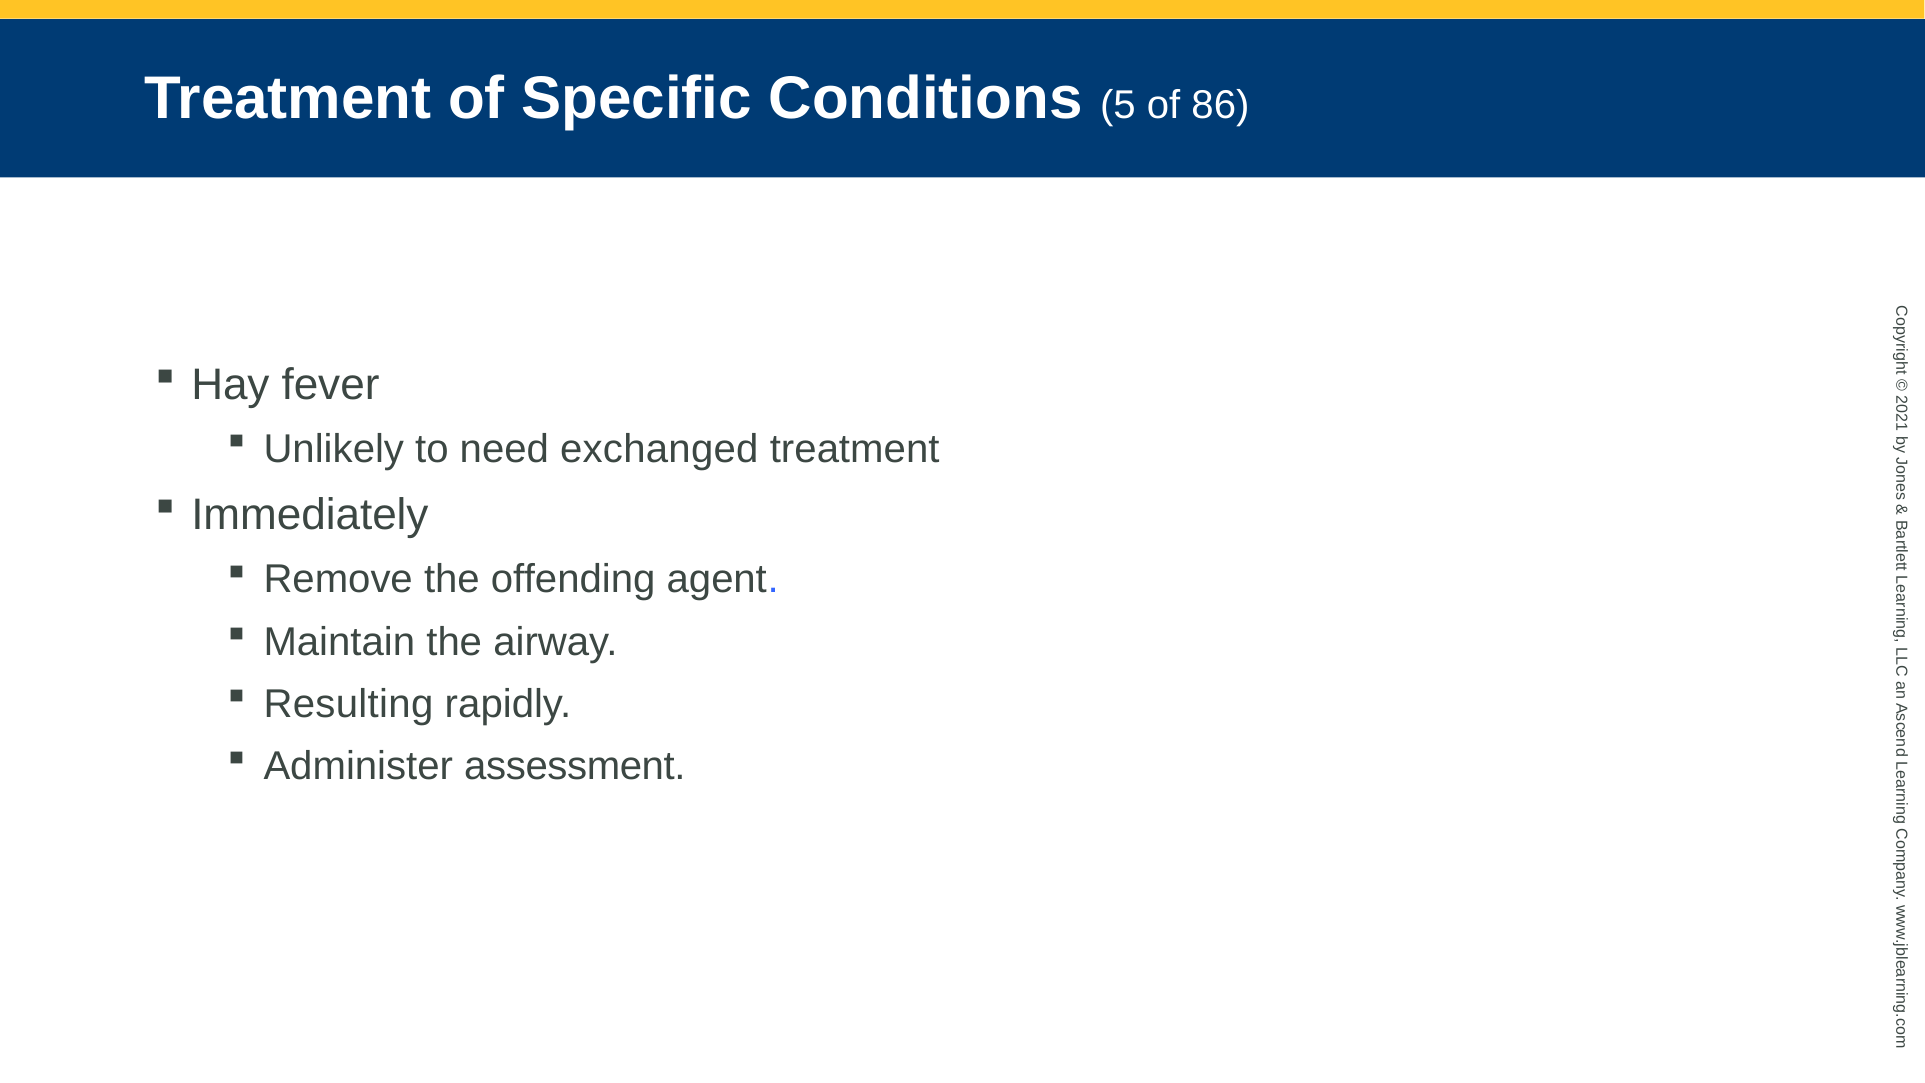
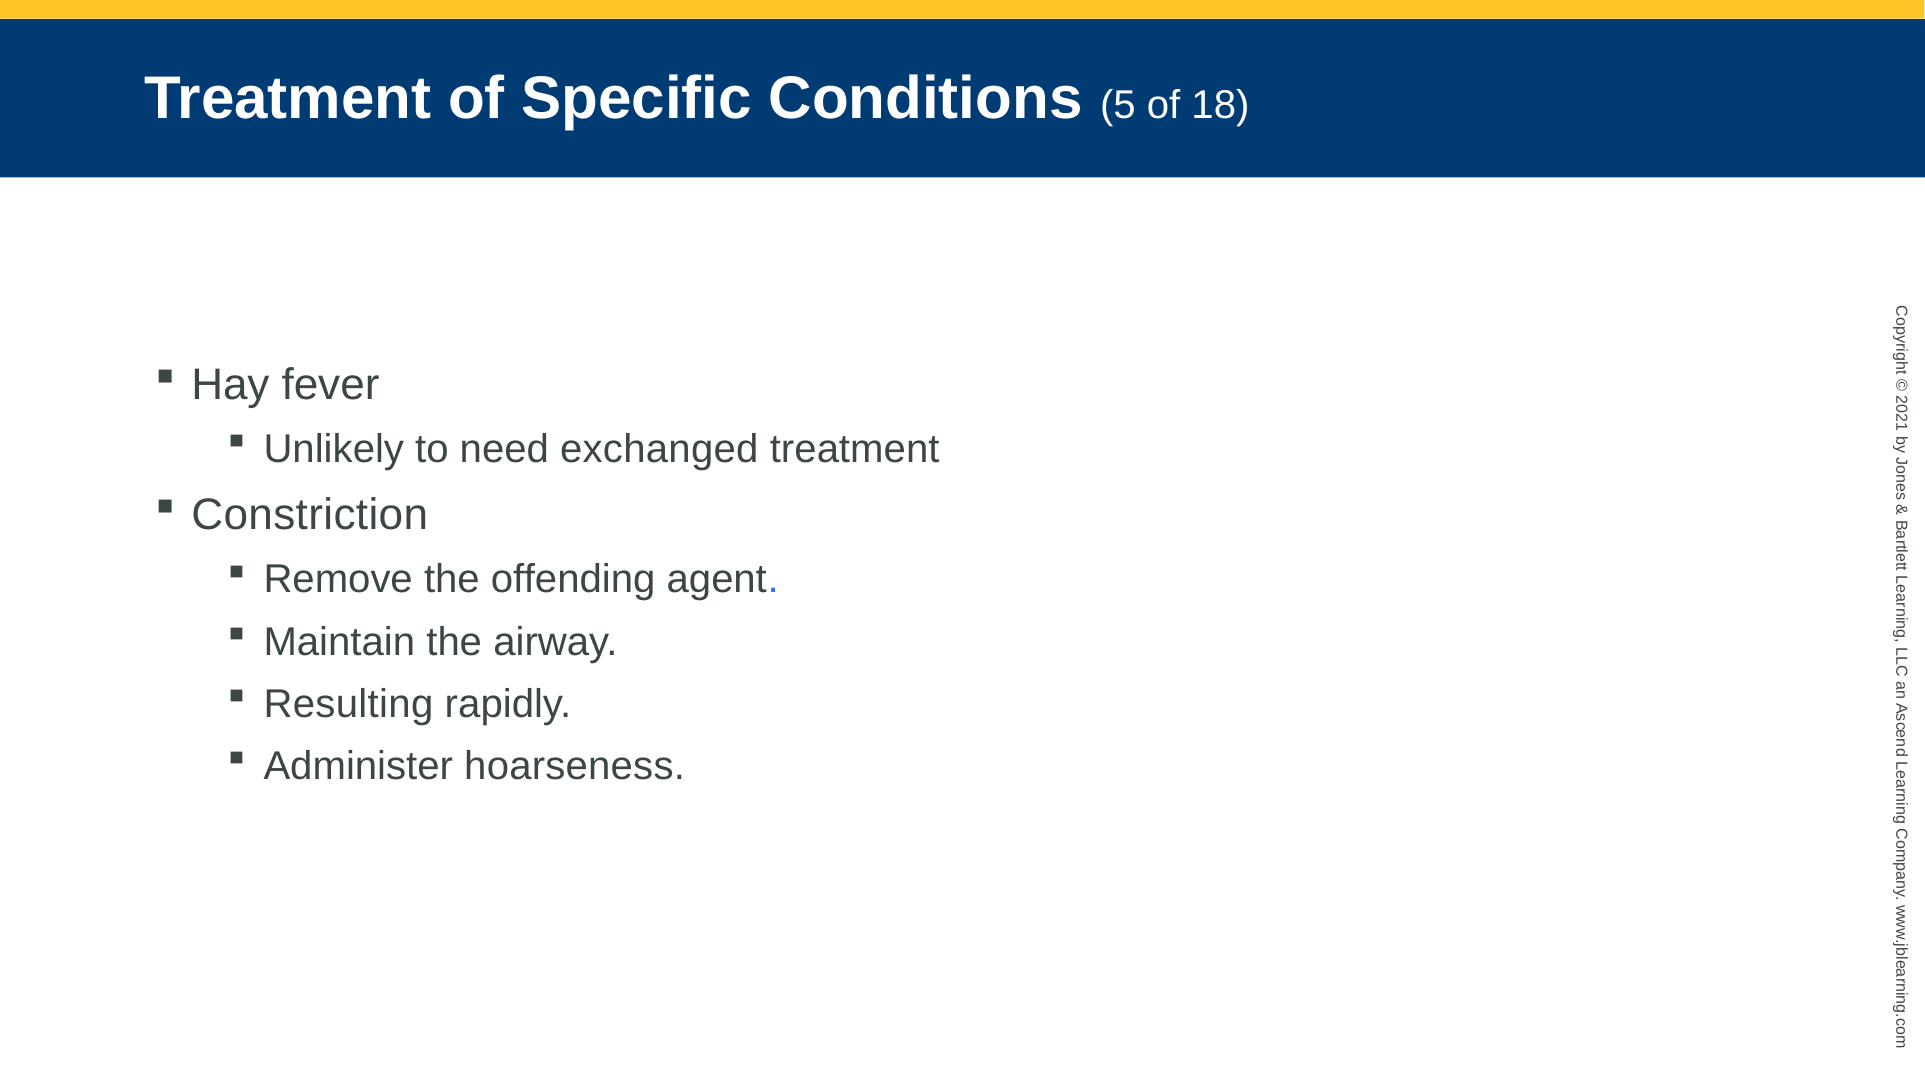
86: 86 -> 18 (1220, 105)
Immediately: Immediately -> Constriction (310, 515)
assessment: assessment -> hoarseness (575, 766)
